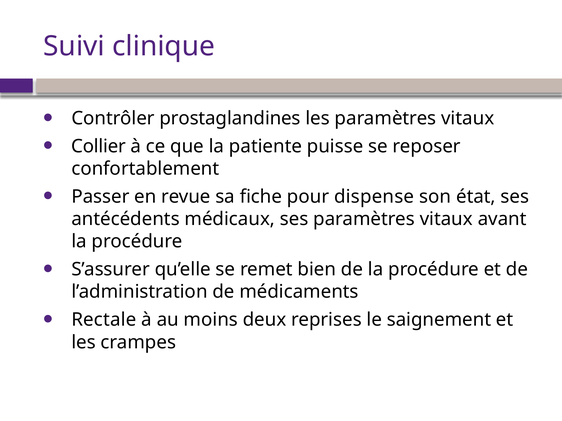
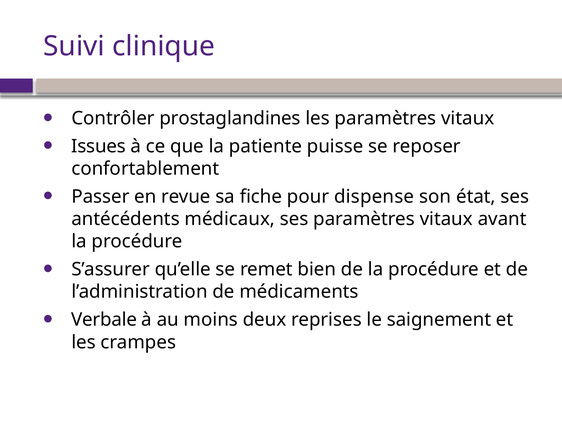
Collier: Collier -> Issues (99, 146)
Rectale: Rectale -> Verbale (104, 320)
